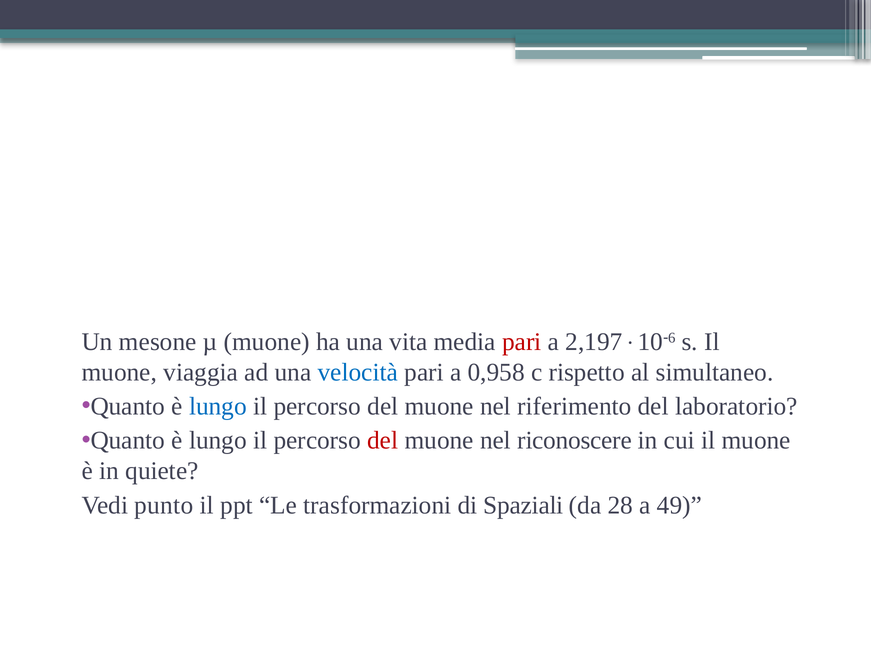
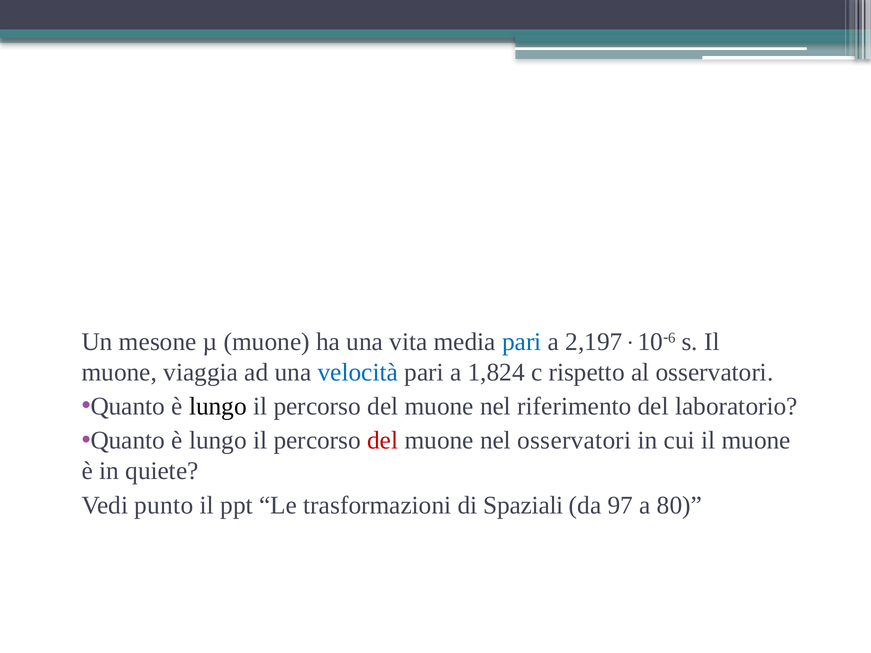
pari colour: red -> blue (522, 342)
0,958: 0,958 -> 1,824 (496, 373)
al simultaneo: simultaneo -> osservatori (715, 373)
lungo colour: blue -> black (218, 407)
nel riconoscere: riconoscere -> osservatori (574, 441)
28: 28 -> 97 (620, 505)
49: 49 -> 80 (680, 505)
